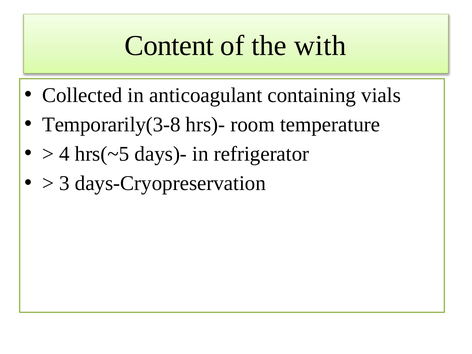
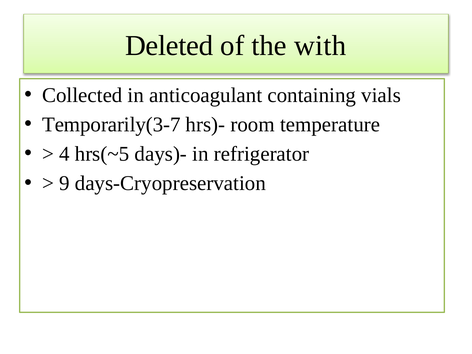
Content: Content -> Deleted (169, 46)
Temporarily(3-8: Temporarily(3-8 -> Temporarily(3-7 (111, 124)
3: 3 -> 9 (64, 183)
